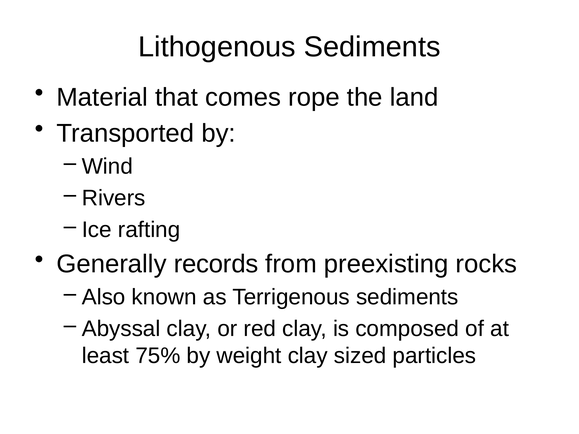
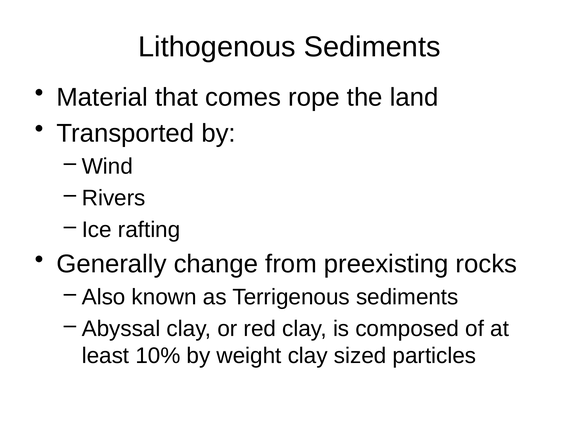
records: records -> change (216, 264)
75%: 75% -> 10% (158, 356)
